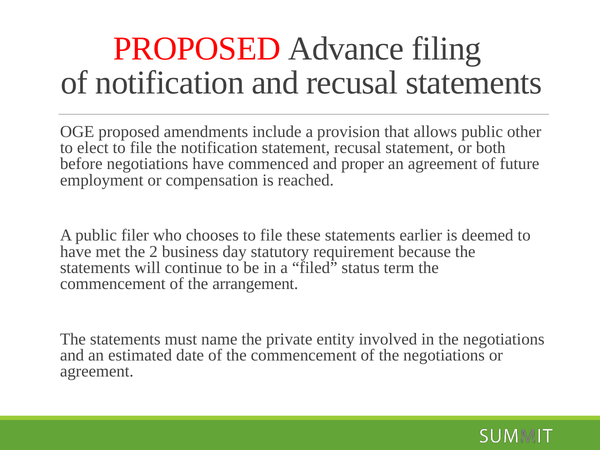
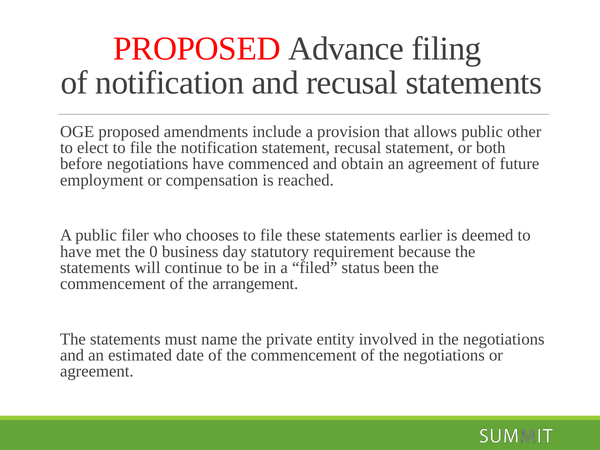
proper: proper -> obtain (362, 164)
2: 2 -> 0 (154, 252)
term: term -> been (399, 268)
